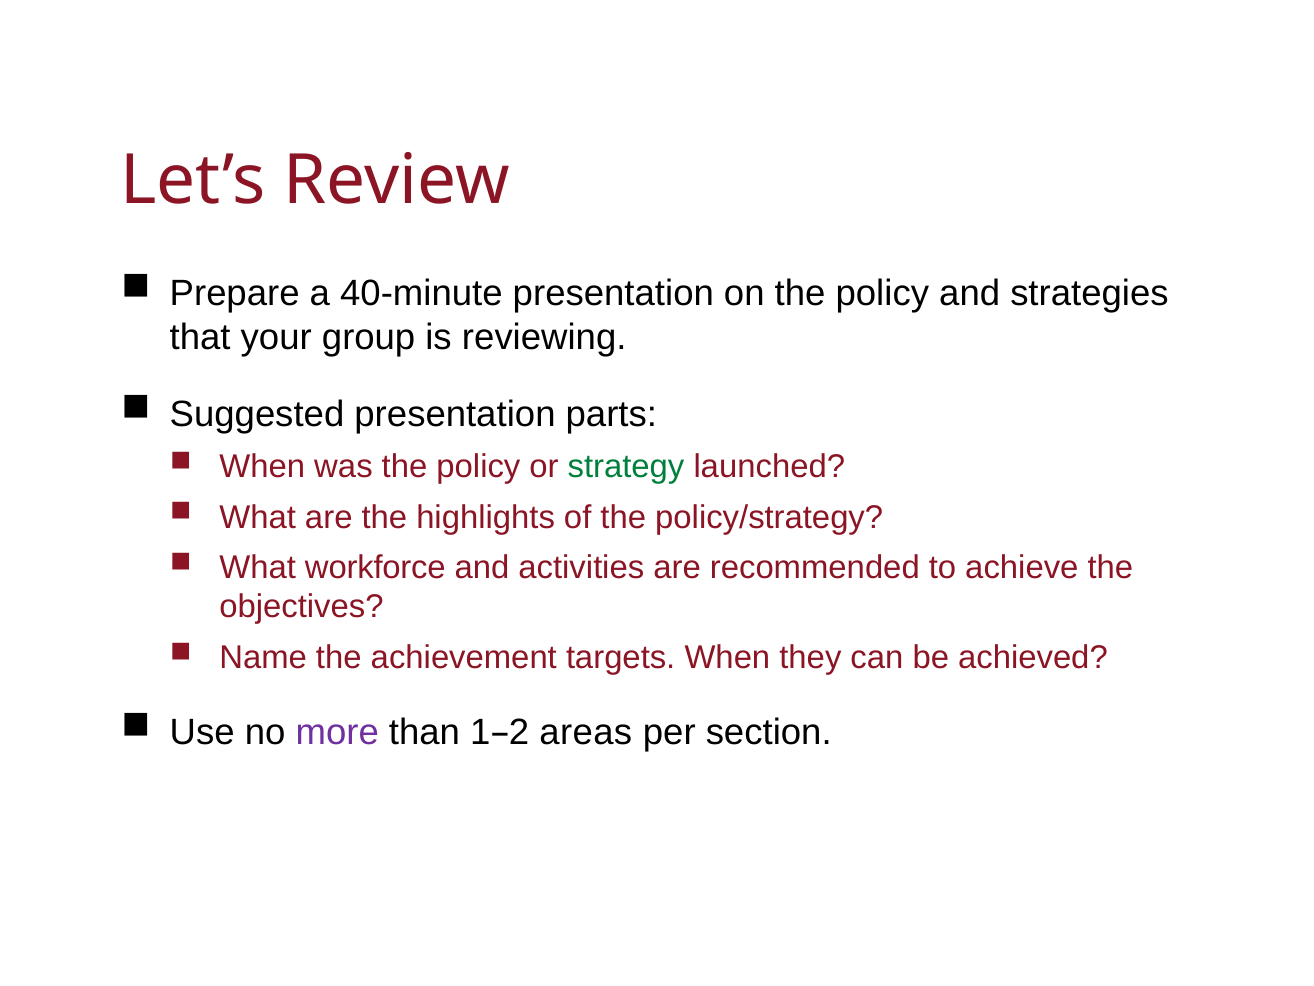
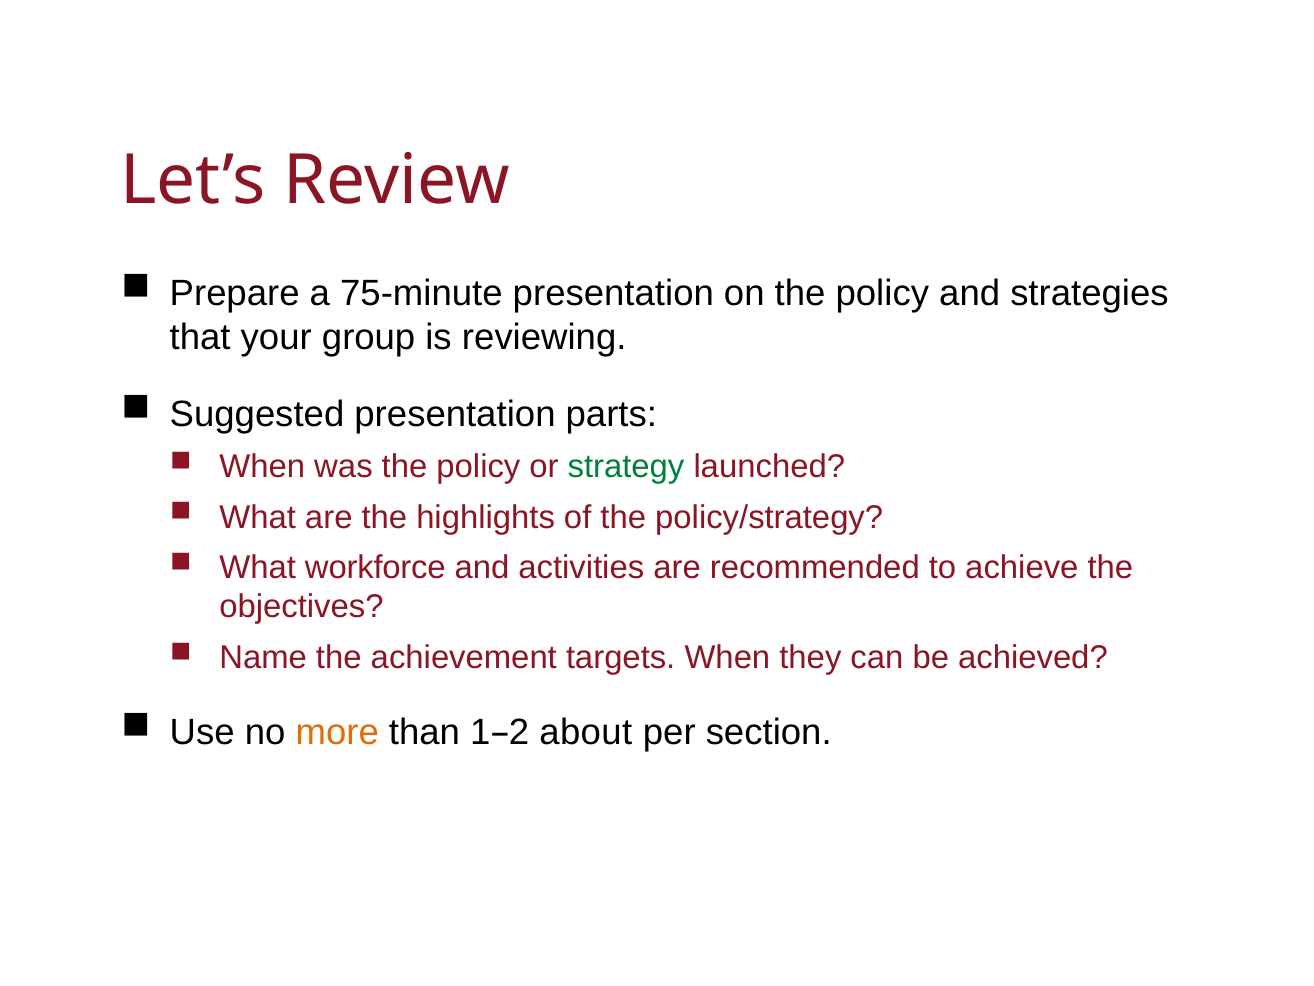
40-minute: 40-minute -> 75-minute (421, 294)
more colour: purple -> orange (337, 732)
areas: areas -> about (586, 732)
